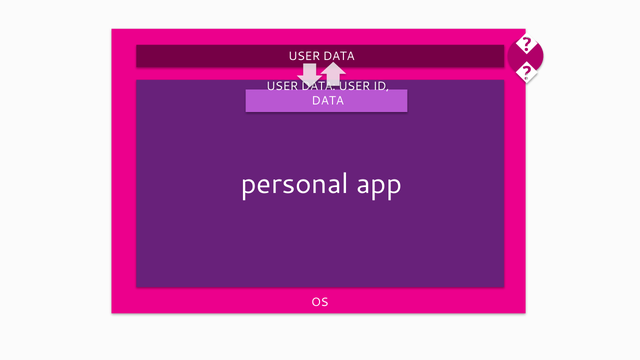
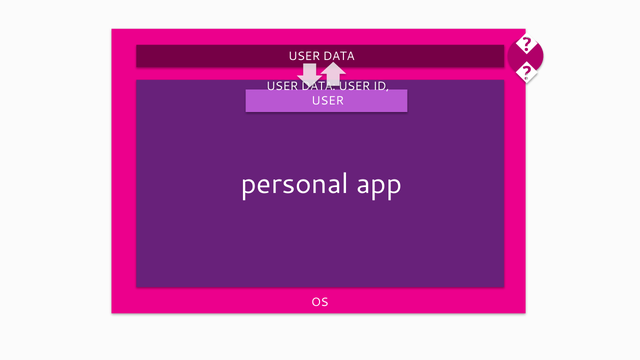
DATA: DATA -> USER (328, 101)
